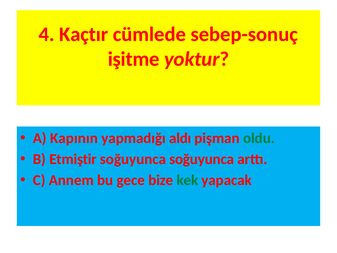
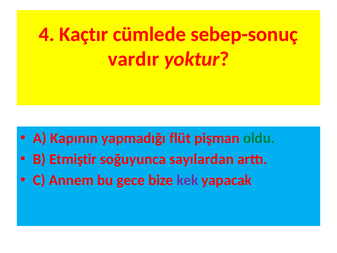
işitme: işitme -> vardır (133, 59)
aldı: aldı -> flüt (180, 138)
soğuyunca soğuyunca: soğuyunca -> sayılardan (202, 159)
kek colour: green -> purple (187, 180)
